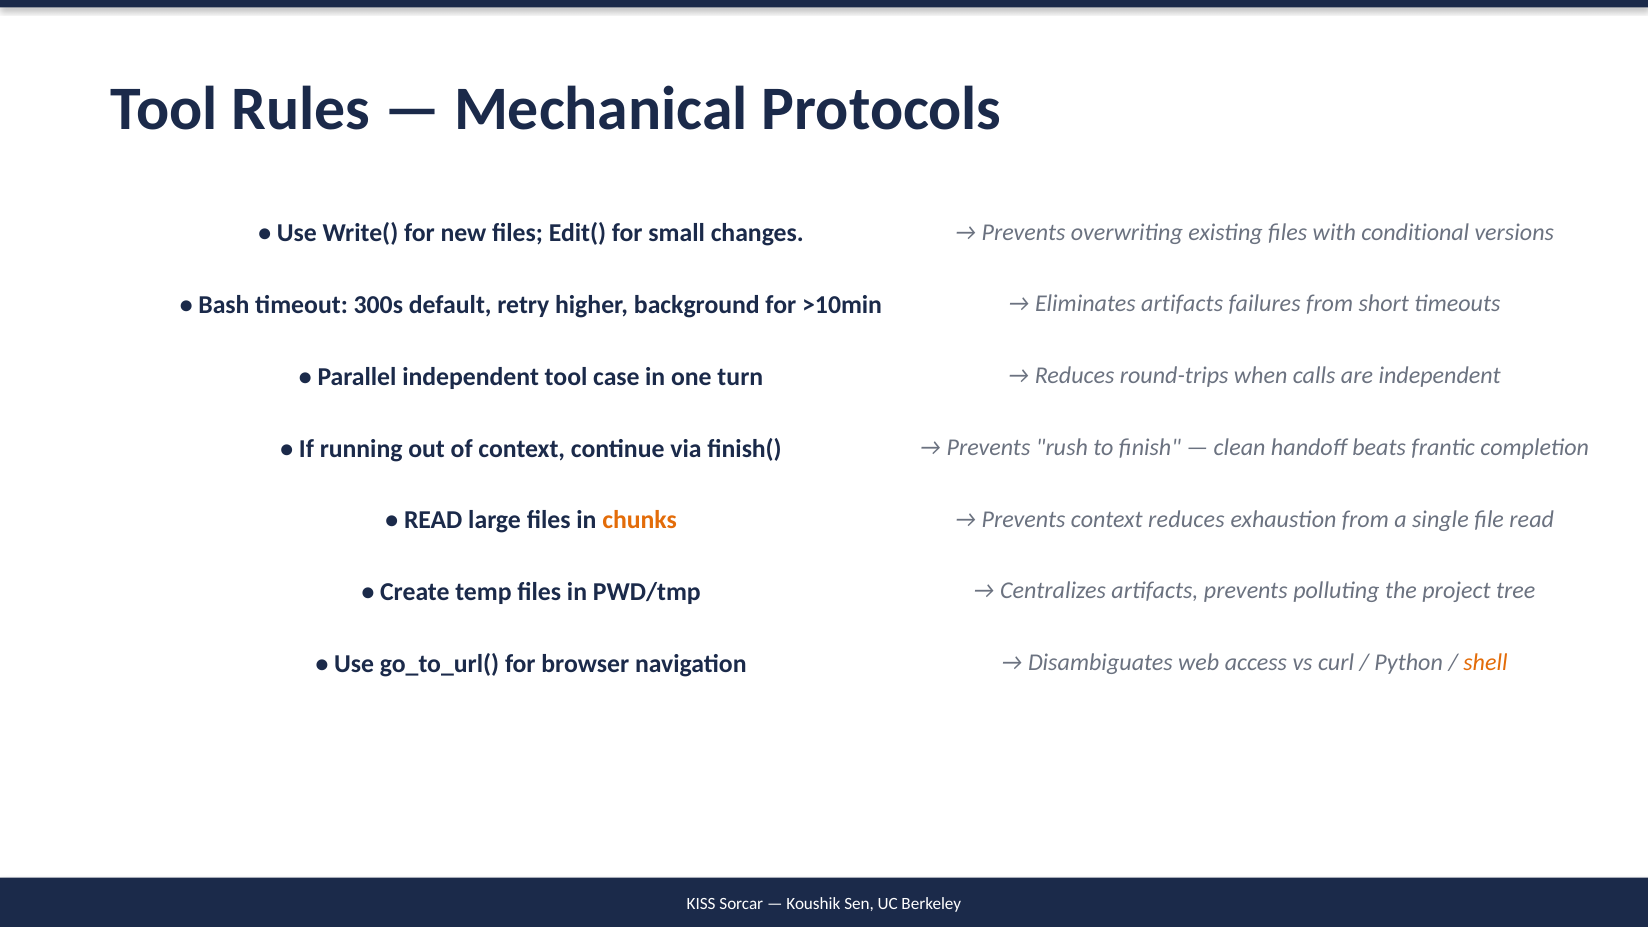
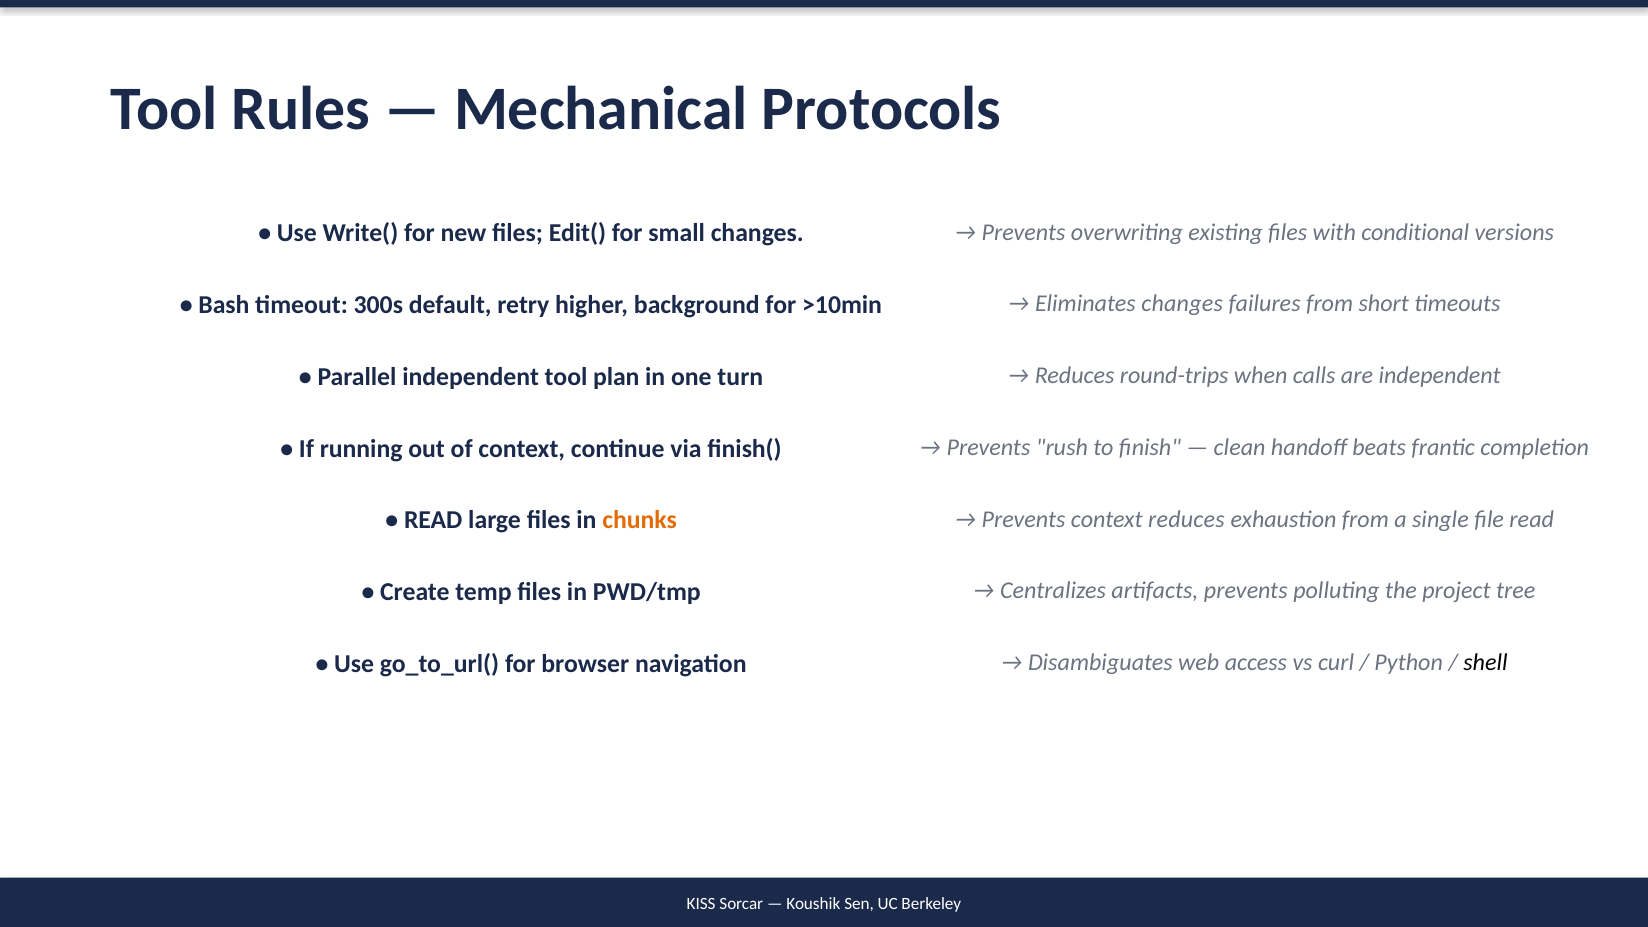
Eliminates artifacts: artifacts -> changes (1182, 304)
case: case -> plan (616, 377)
shell colour: orange -> black (1485, 662)
